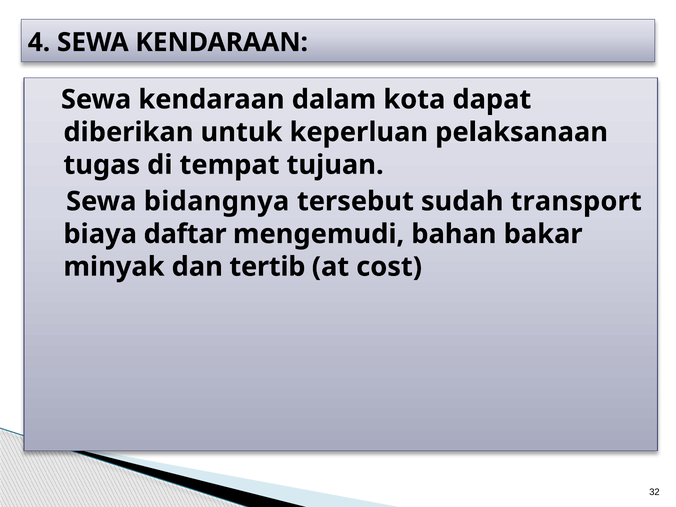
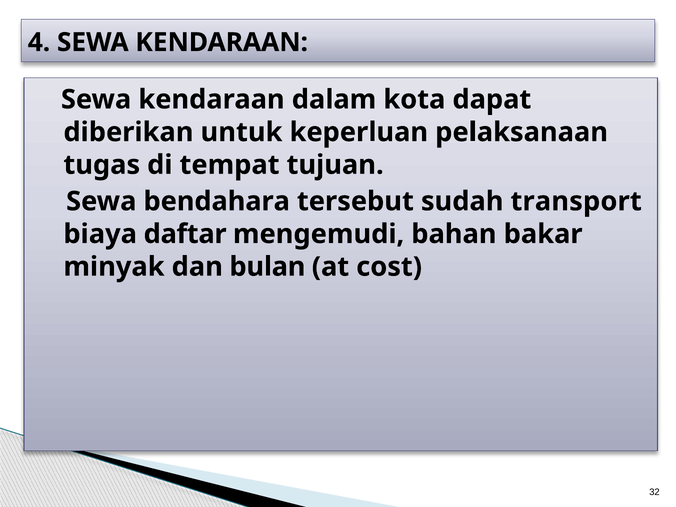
bidangnya: bidangnya -> bendahara (217, 201)
tertib: tertib -> bulan (267, 267)
